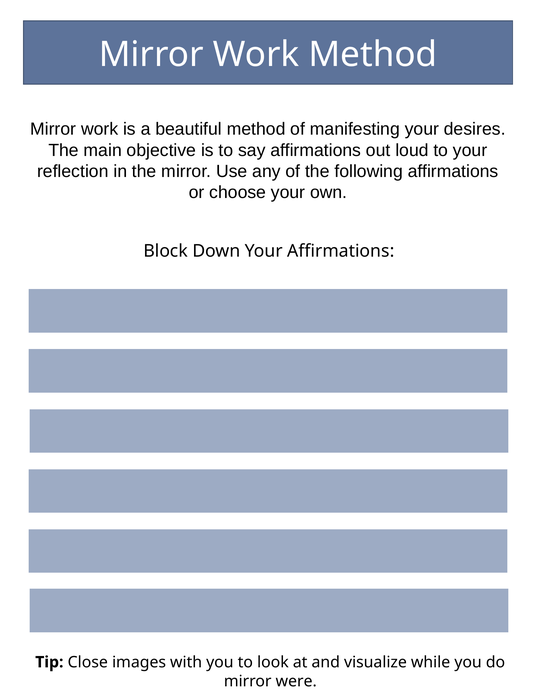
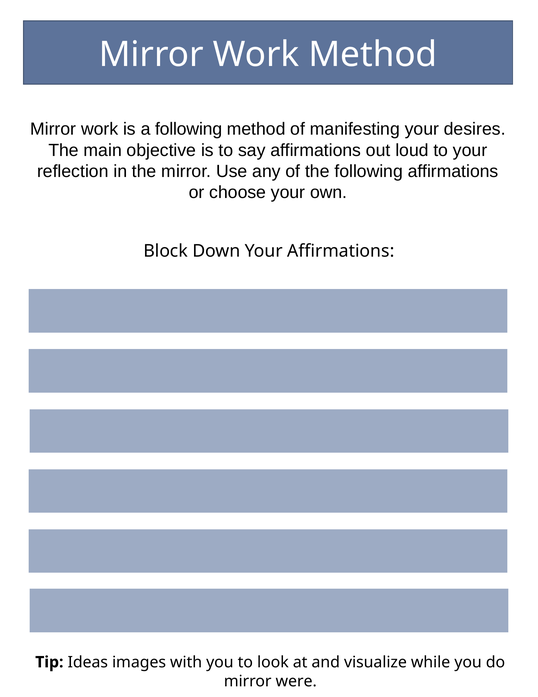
a beautiful: beautiful -> following (189, 129)
Close: Close -> Ideas (88, 661)
